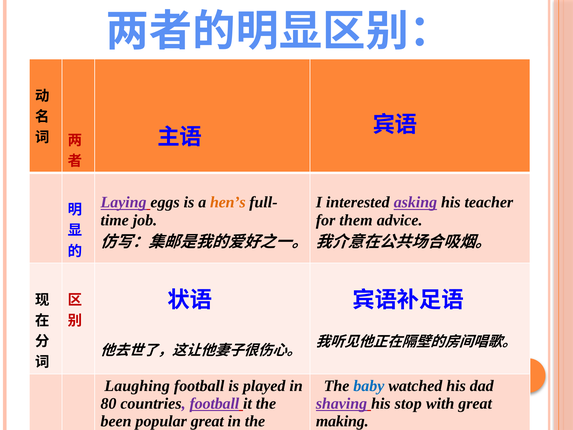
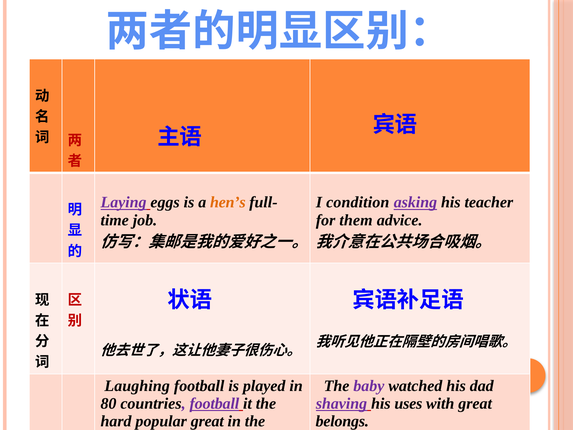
interested: interested -> condition (358, 202)
baby colour: blue -> purple (369, 386)
stop: stop -> uses (408, 403)
been: been -> hard (116, 421)
making: making -> belongs (342, 421)
